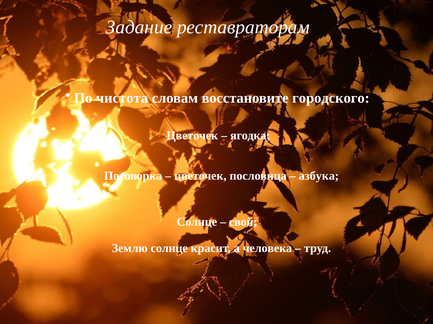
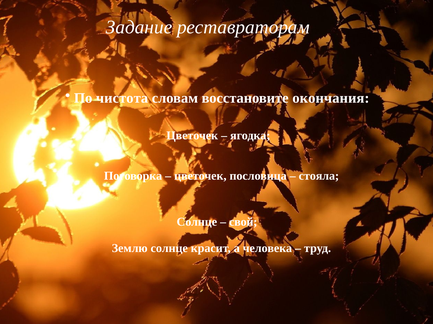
городского: городского -> окончания (331, 98)
азбука: азбука -> стояла (319, 176)
